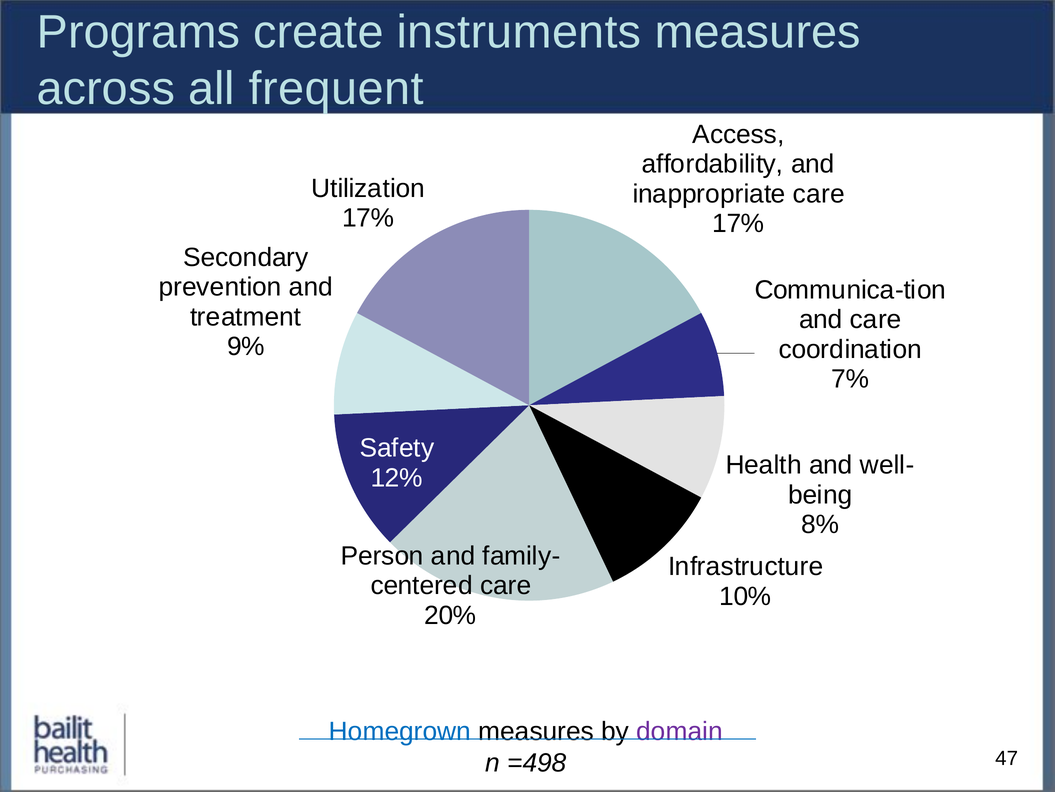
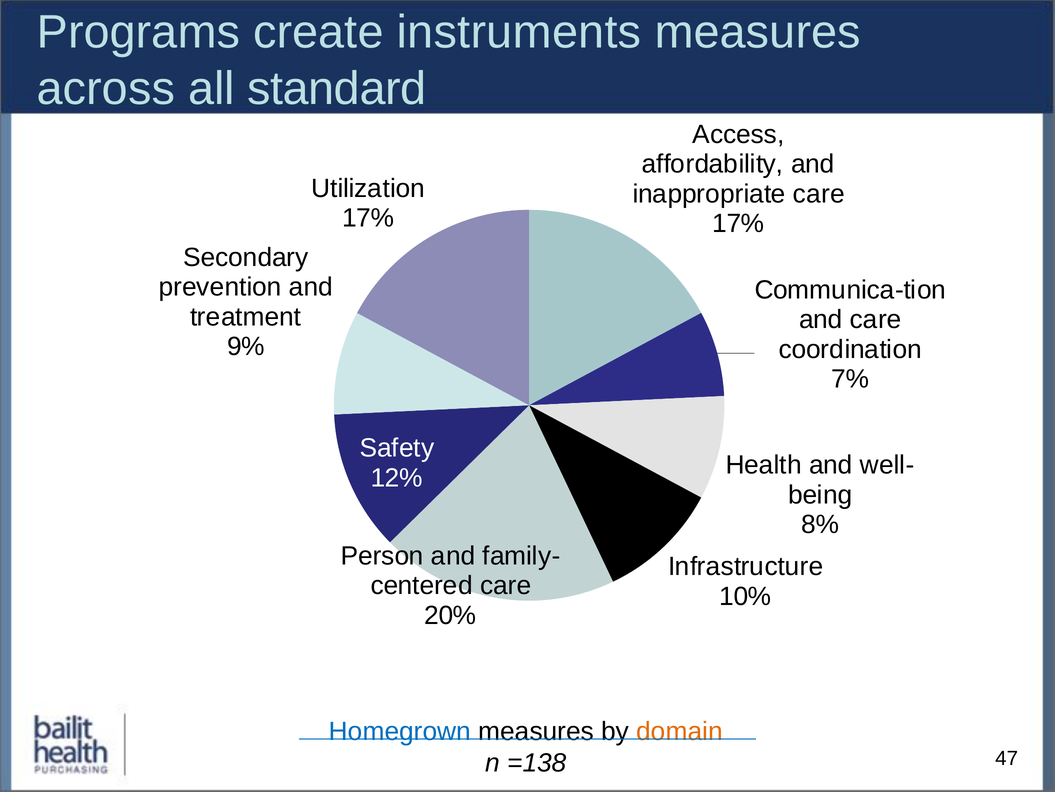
frequent: frequent -> standard (337, 89)
domain colour: purple -> orange (680, 731)
=498: =498 -> =138 (537, 762)
